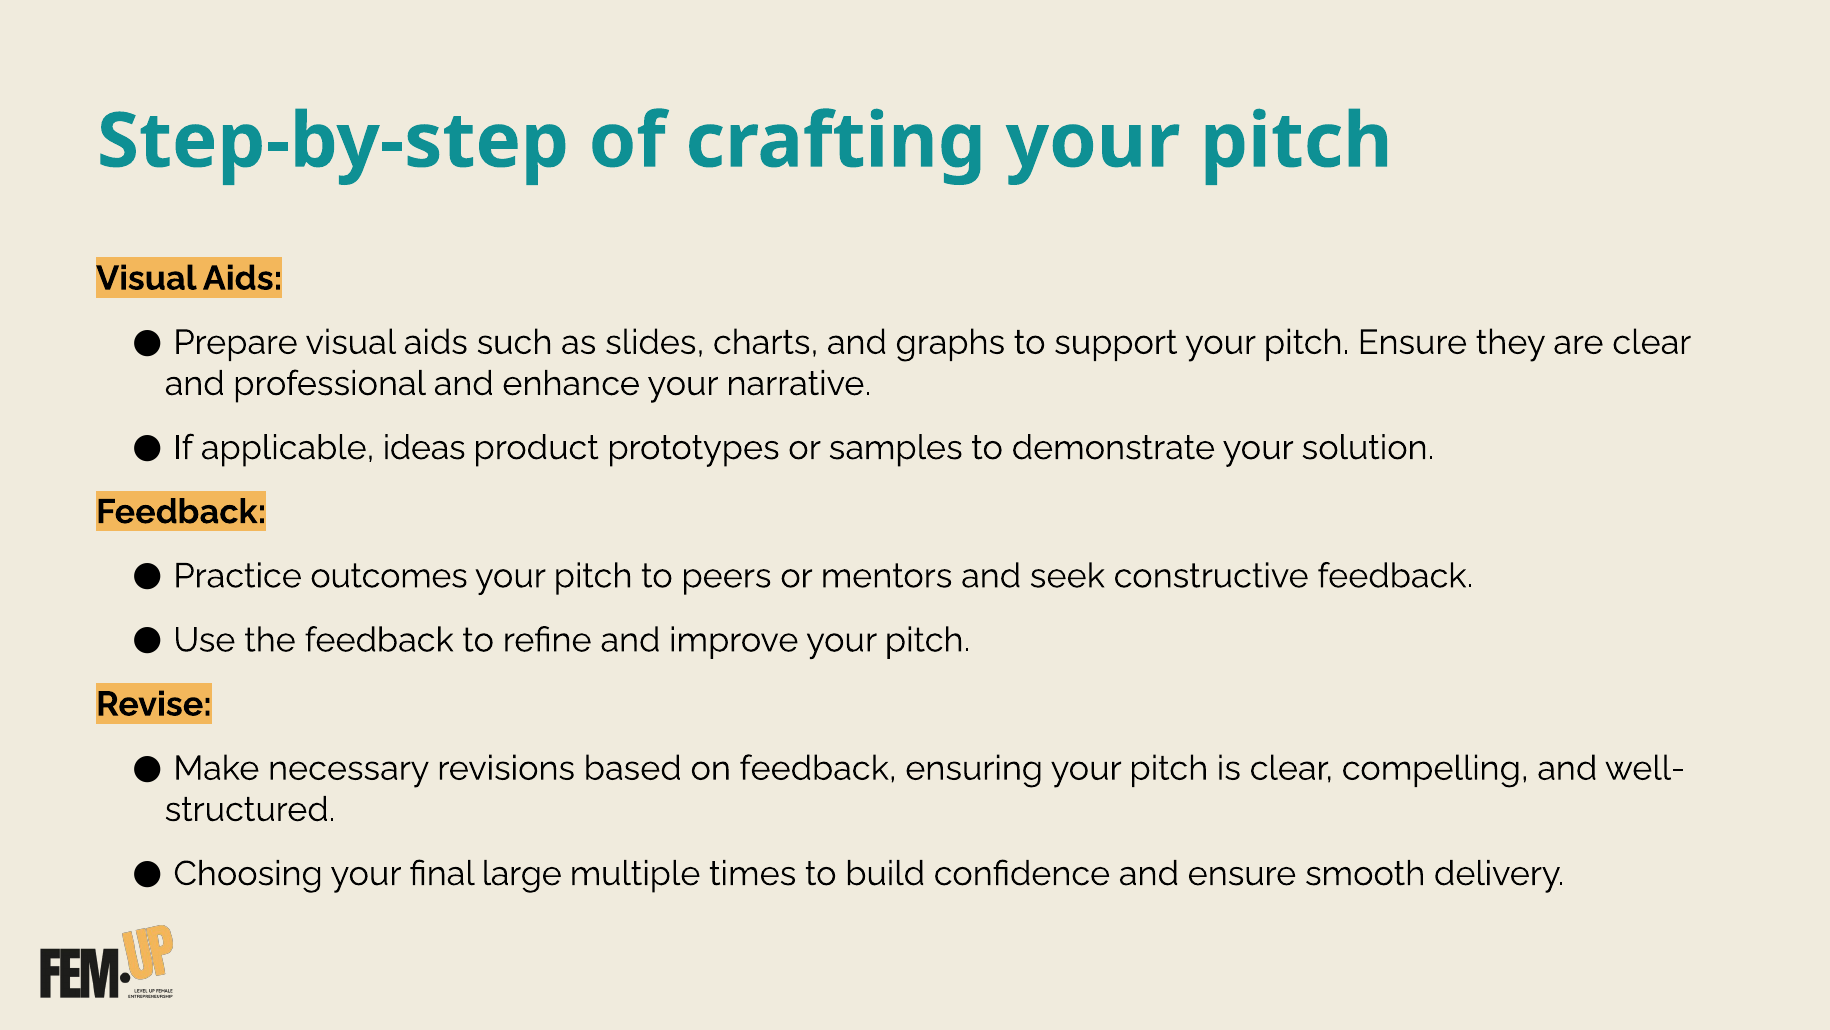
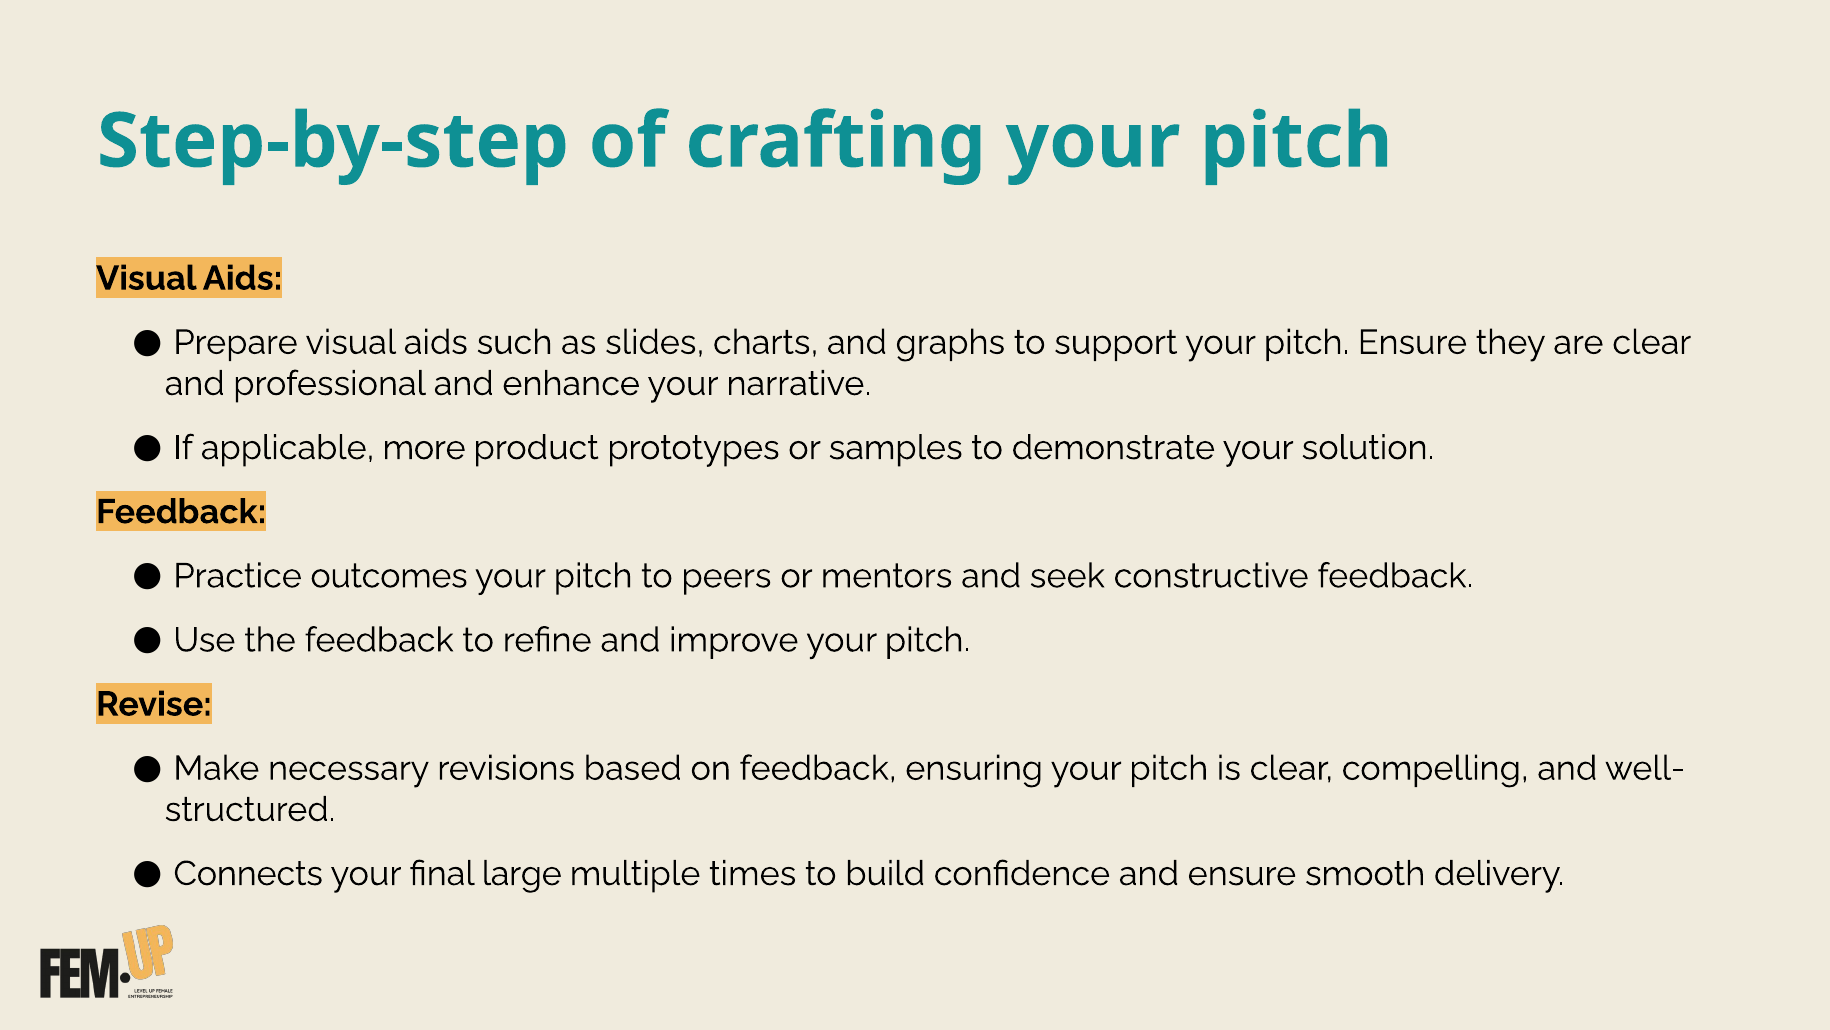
ideas: ideas -> more (424, 447)
Choosing: Choosing -> Connects (248, 873)
